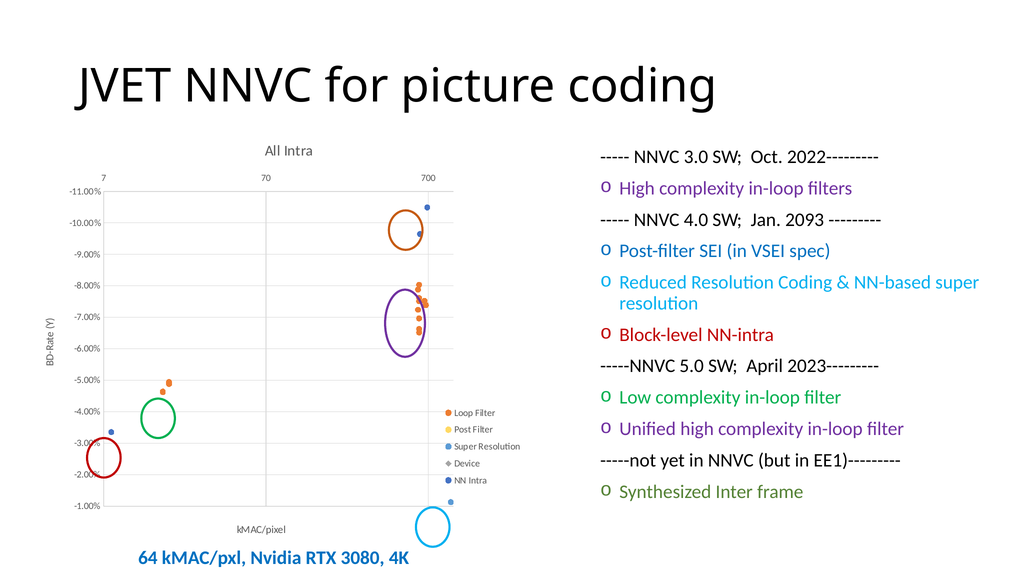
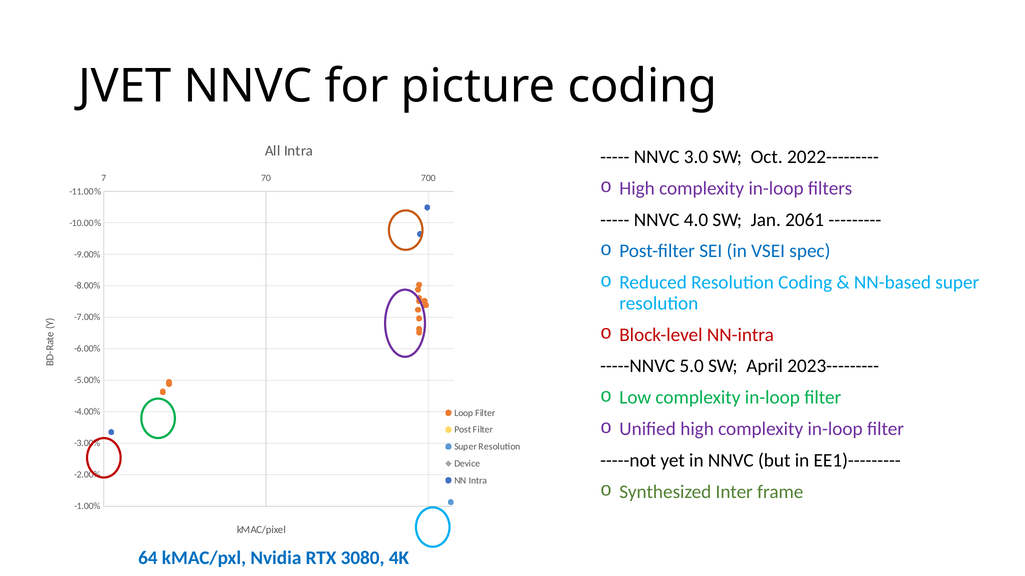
2093: 2093 -> 2061 (805, 220)
